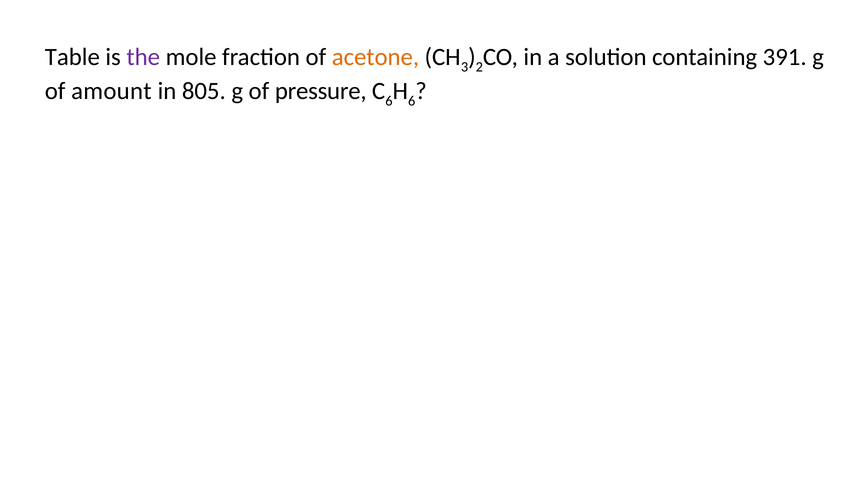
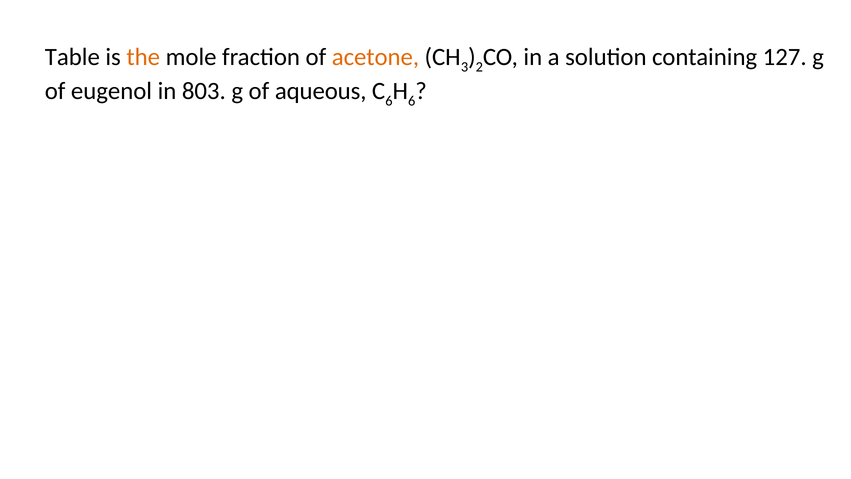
the colour: purple -> orange (143, 57)
391: 391 -> 127 (785, 57)
amount: amount -> eugenol (112, 91)
805: 805 -> 803 (204, 91)
pressure: pressure -> aqueous (321, 91)
